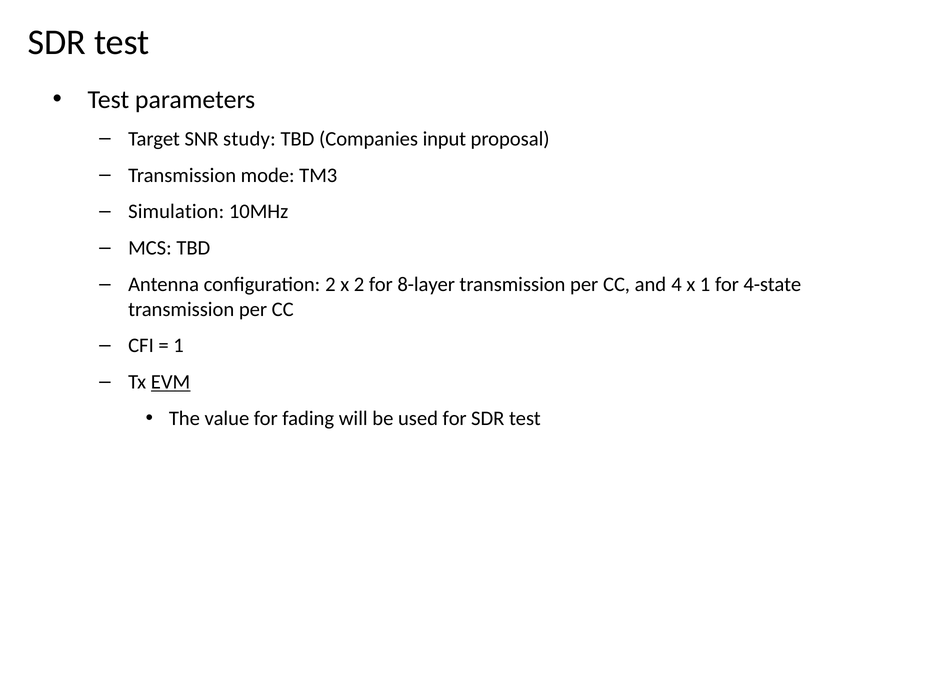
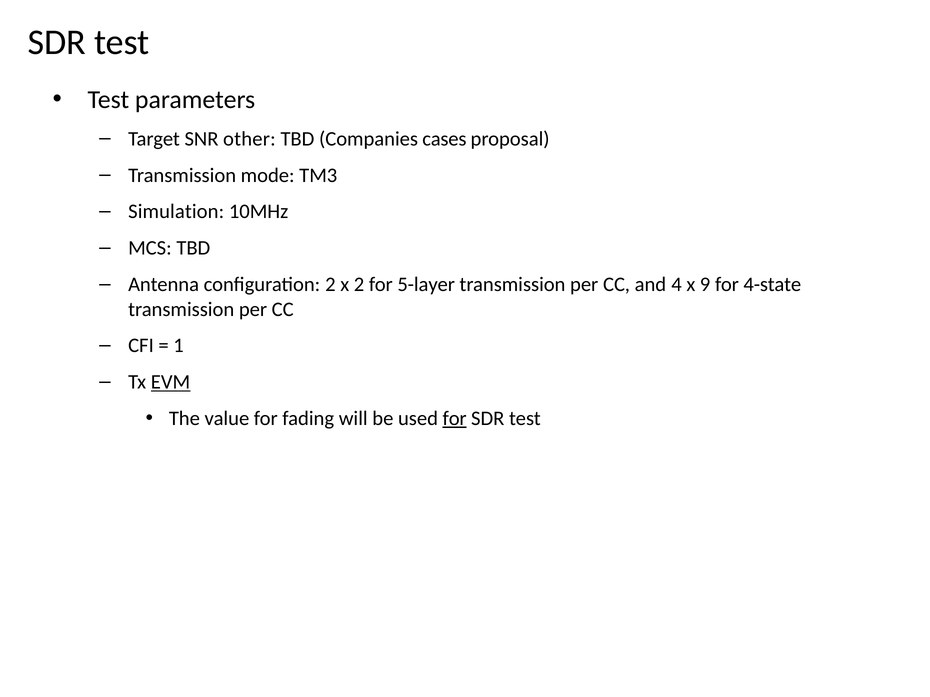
study: study -> other (249, 139)
input: input -> cases (444, 139)
8-layer: 8-layer -> 5-layer (426, 285)
x 1: 1 -> 9 (705, 285)
for underline: none -> present (455, 419)
